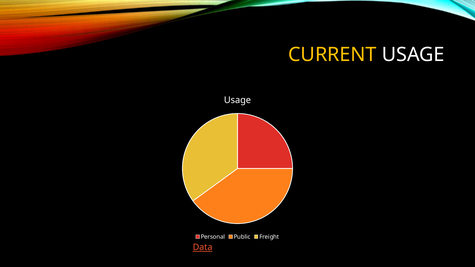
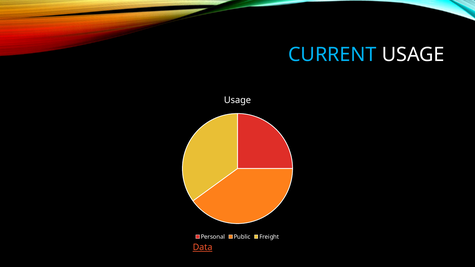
CURRENT colour: yellow -> light blue (332, 55)
